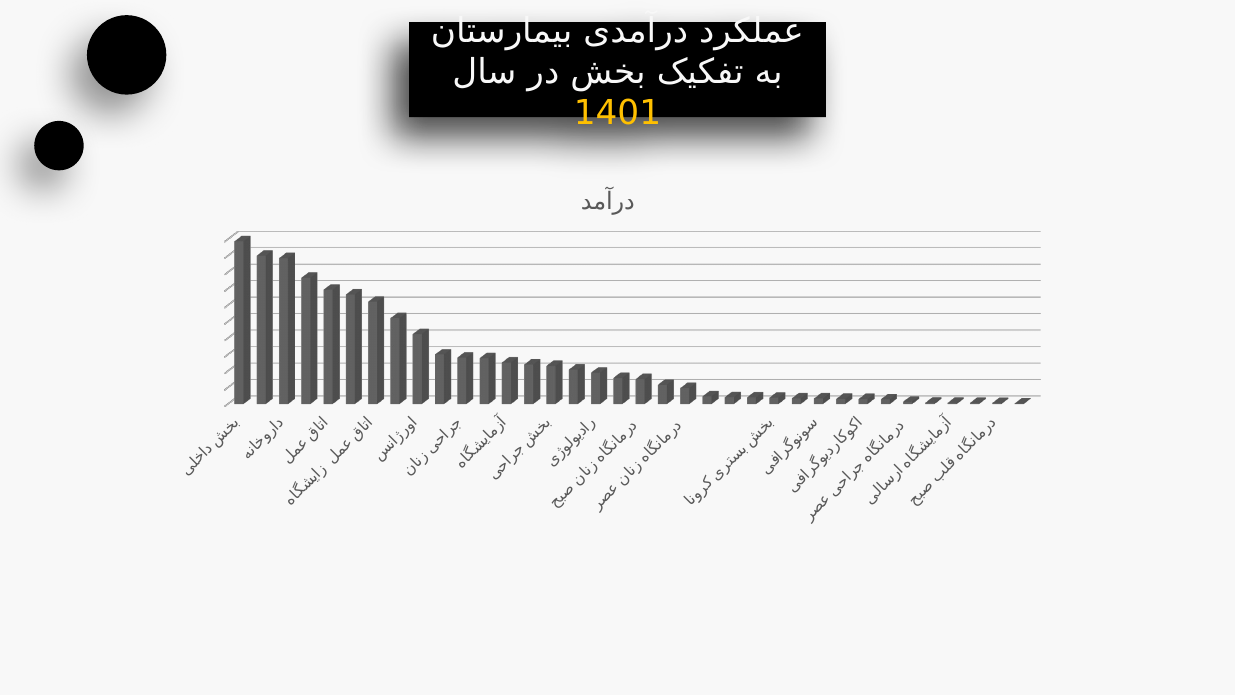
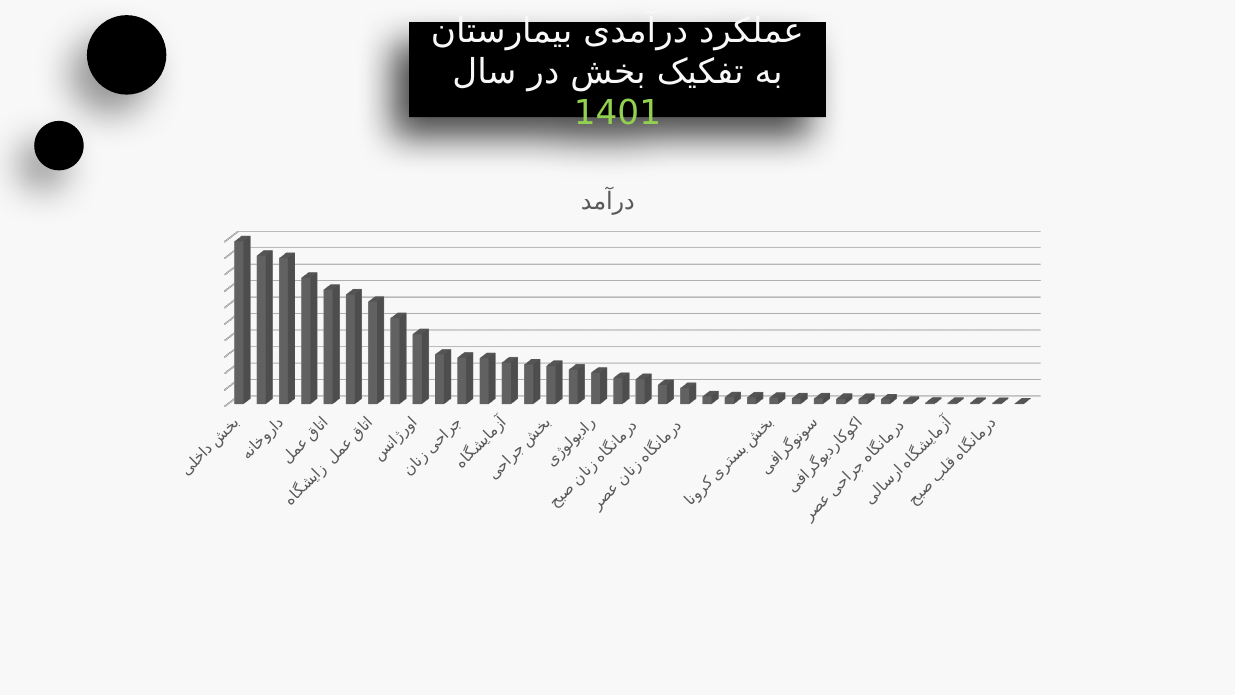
1401 colour: yellow -> light green (617, 113)
